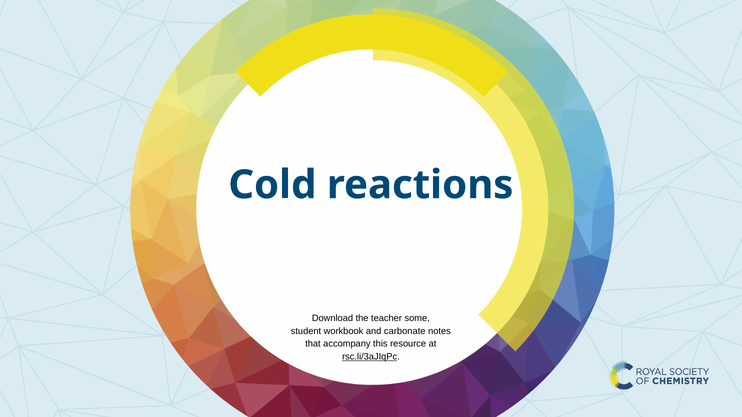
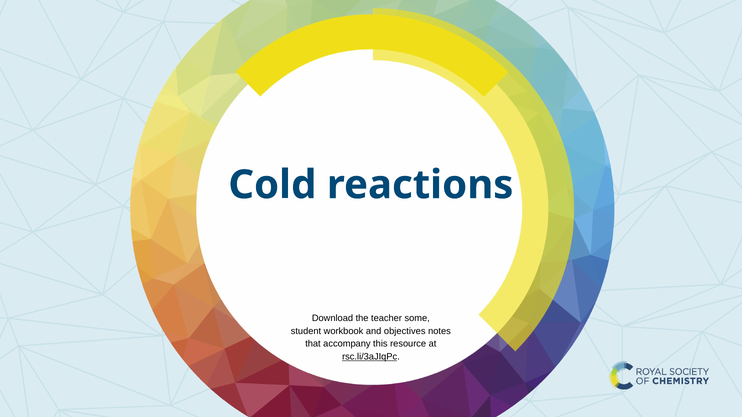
carbonate: carbonate -> objectives (405, 331)
